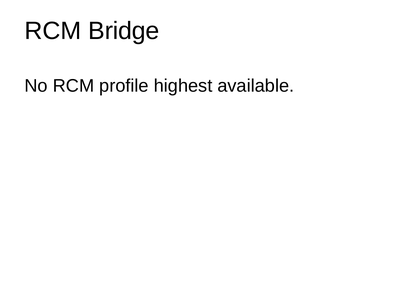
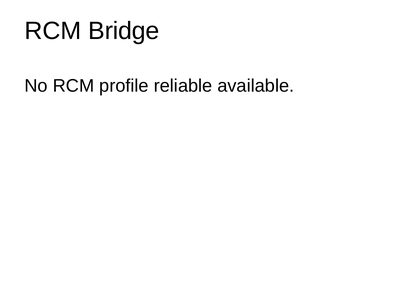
highest: highest -> reliable (183, 86)
